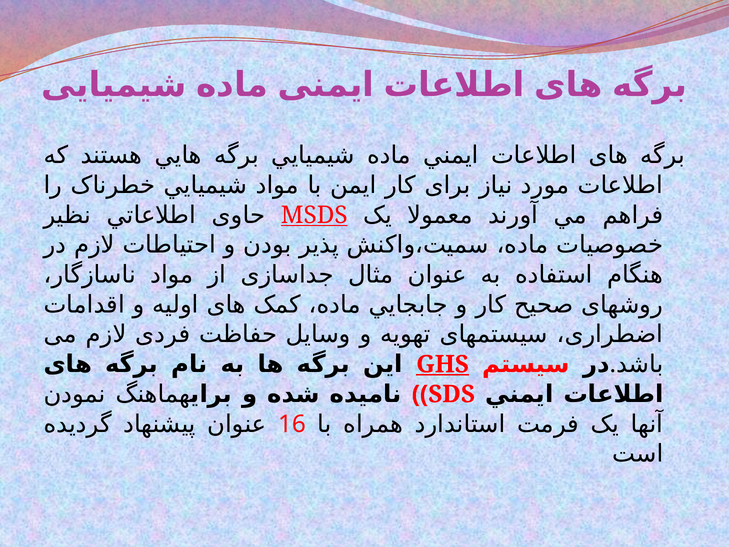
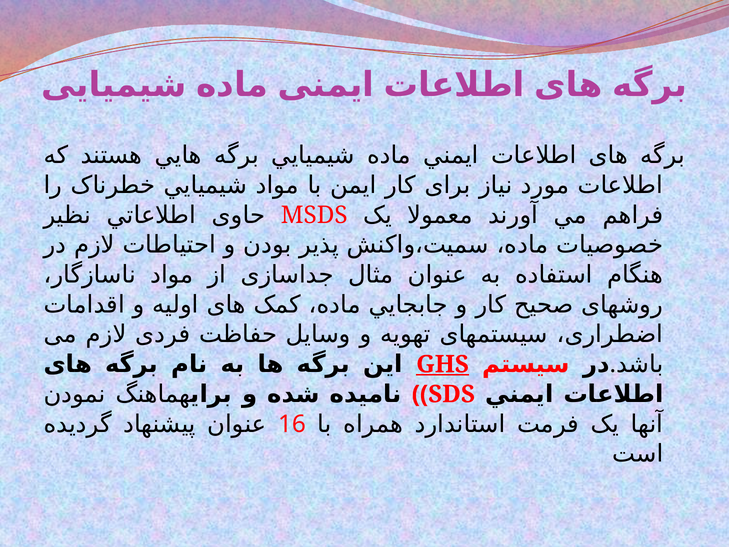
MSDS underline: present -> none (314, 215)
